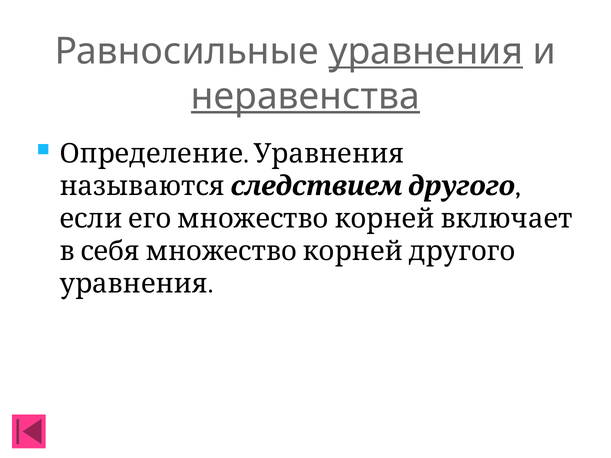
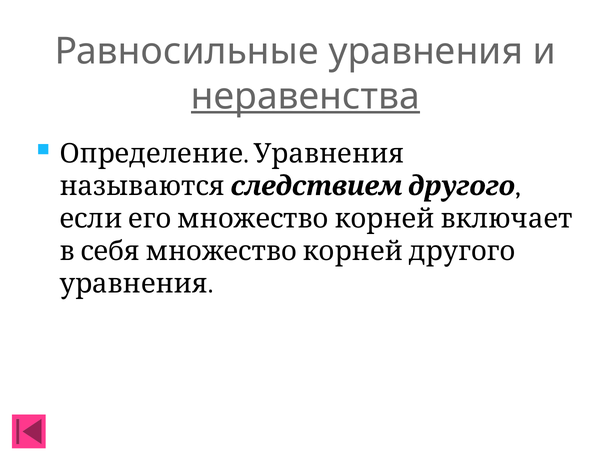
уравнения underline: present -> none (426, 51)
